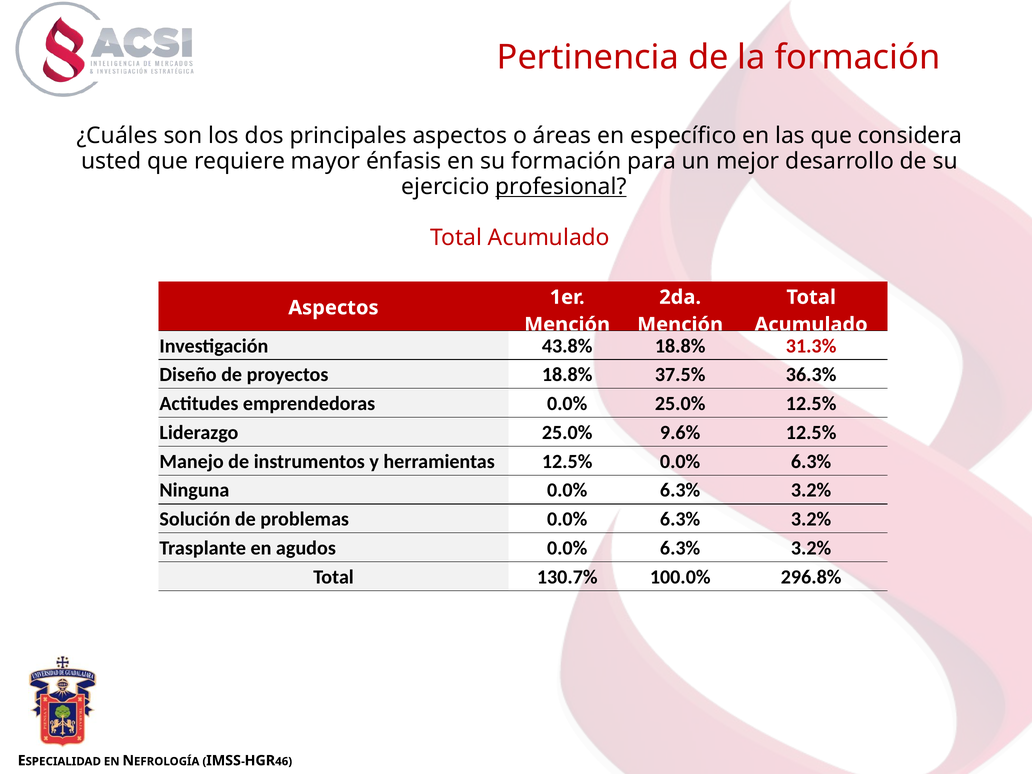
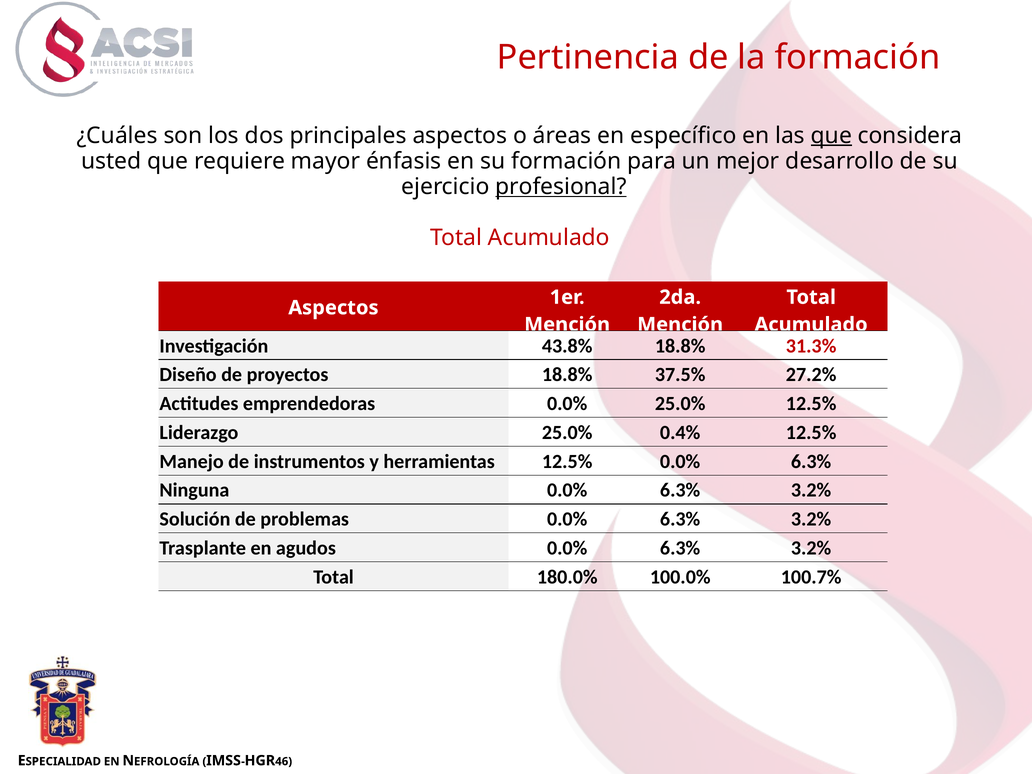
que underline: none -> present (831, 135)
36.3%: 36.3% -> 27.2% (811, 375)
9.6%: 9.6% -> 0.4% (680, 433)
130.7%: 130.7% -> 180.0% (567, 577)
296.8%: 296.8% -> 100.7% (811, 577)
